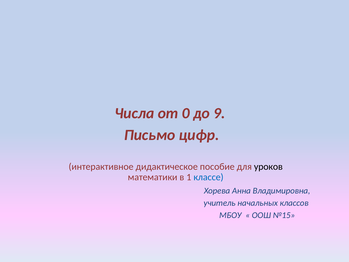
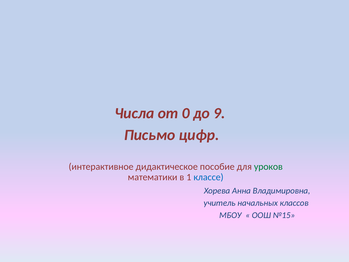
уроков colour: black -> green (268, 167)
